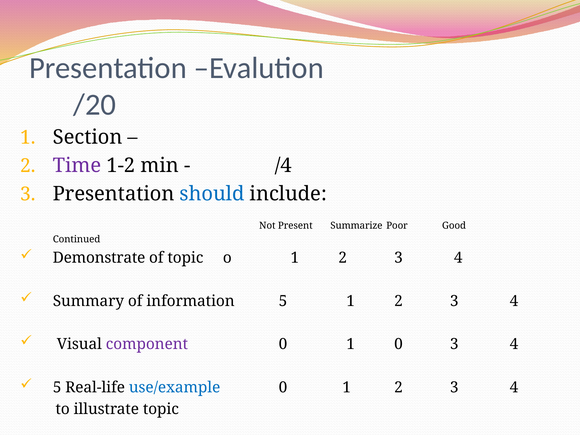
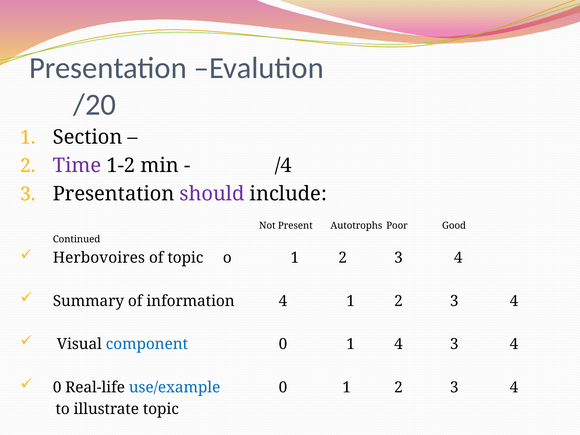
should colour: blue -> purple (212, 194)
Summarize: Summarize -> Autotrophs (356, 226)
Demonstrate: Demonstrate -> Herbovoires (99, 258)
information 5: 5 -> 4 (283, 301)
component colour: purple -> blue (147, 344)
1 0: 0 -> 4 (398, 344)
5: 5 -> 0 (57, 387)
